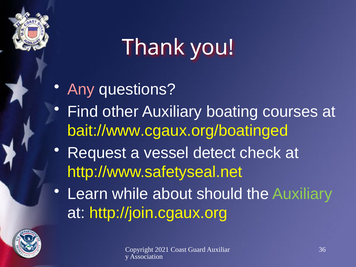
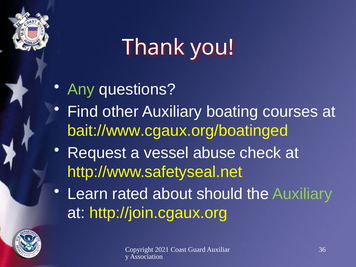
Any colour: pink -> light green (81, 90)
detect: detect -> abuse (214, 153)
while: while -> rated (130, 194)
